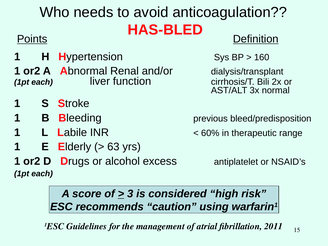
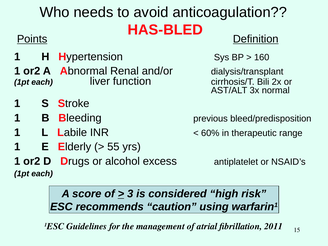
63: 63 -> 55 (113, 147)
